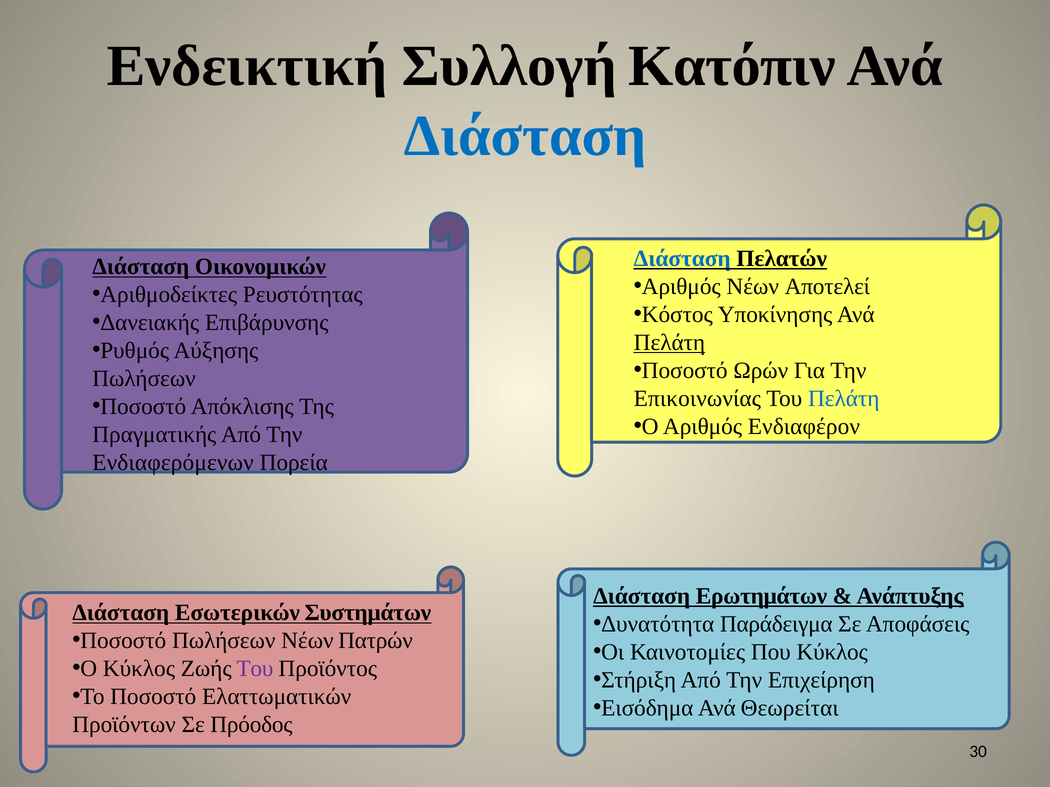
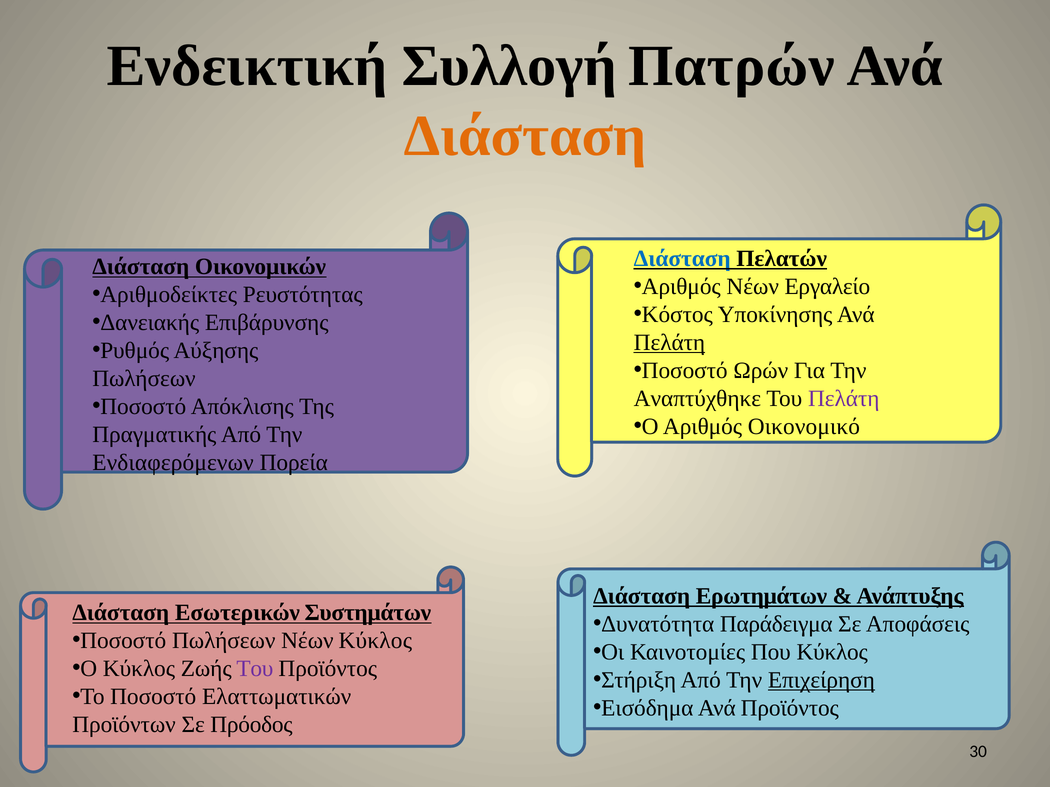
Κατόπιν: Κατόπιν -> Πατρών (731, 66)
Διάσταση colour: blue -> orange (525, 136)
Αποτελεί: Αποτελεί -> Εργαλείο (827, 287)
Επικοινωνίας: Επικοινωνίας -> Αναπτύχθηκε (697, 399)
Πελάτη colour: blue -> purple (844, 399)
Ενδιαφέρον: Ενδιαφέρον -> Οικονομικό (804, 427)
Νέων Πατρών: Πατρών -> Κύκλος (375, 641)
Επιχείρηση underline: none -> present (821, 680)
Ανά Θεωρείται: Θεωρείται -> Προϊόντος (790, 708)
